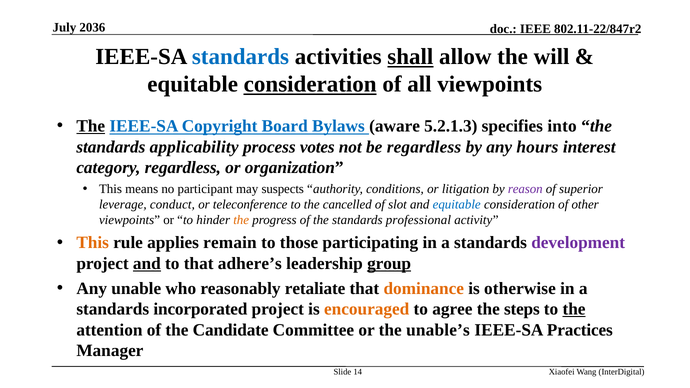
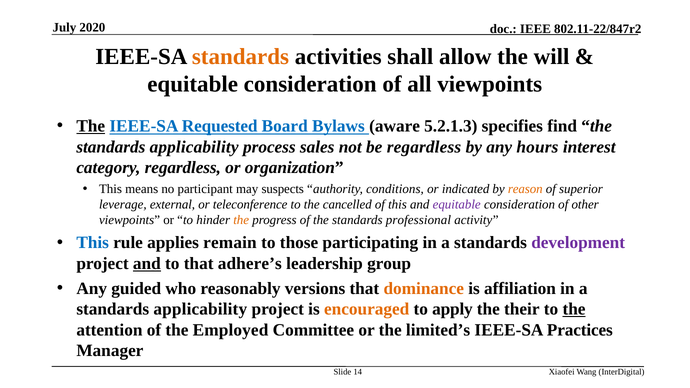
2036: 2036 -> 2020 (92, 27)
standards colour: blue -> orange (240, 57)
shall underline: present -> none (410, 57)
consideration underline: present -> none (310, 84)
Copyright: Copyright -> Requested (220, 126)
into: into -> find (562, 126)
votes: votes -> sales (317, 147)
litigation: litigation -> indicated (466, 189)
reason colour: purple -> orange (525, 189)
conduct: conduct -> external (173, 205)
of slot: slot -> this (397, 205)
equitable colour: blue -> purple (457, 205)
This colour: orange -> blue (93, 243)
group underline: present -> none (389, 264)
unable: unable -> guided (136, 289)
retaliate: retaliate -> versions (315, 289)
otherwise: otherwise -> affiliation (520, 289)
incorporated: incorporated -> applicability (200, 309)
agree: agree -> apply (452, 309)
steps: steps -> their (522, 309)
Candidate: Candidate -> Employed (231, 330)
unable’s: unable’s -> limited’s (438, 330)
